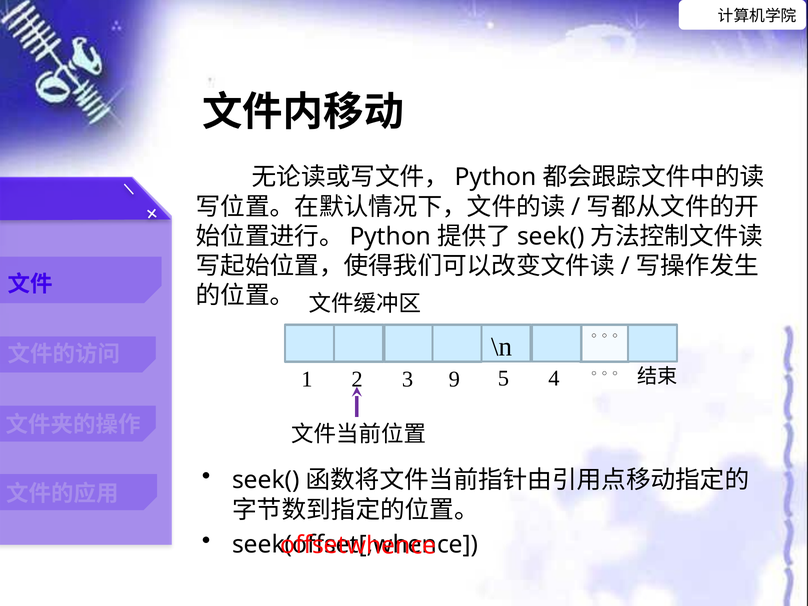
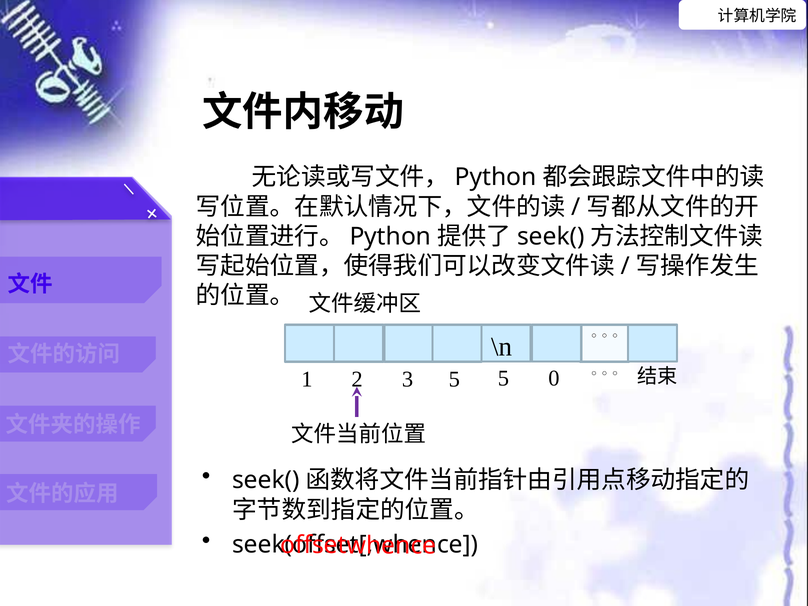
9: 9 -> 5 (454, 379)
4: 4 -> 0 (554, 378)
